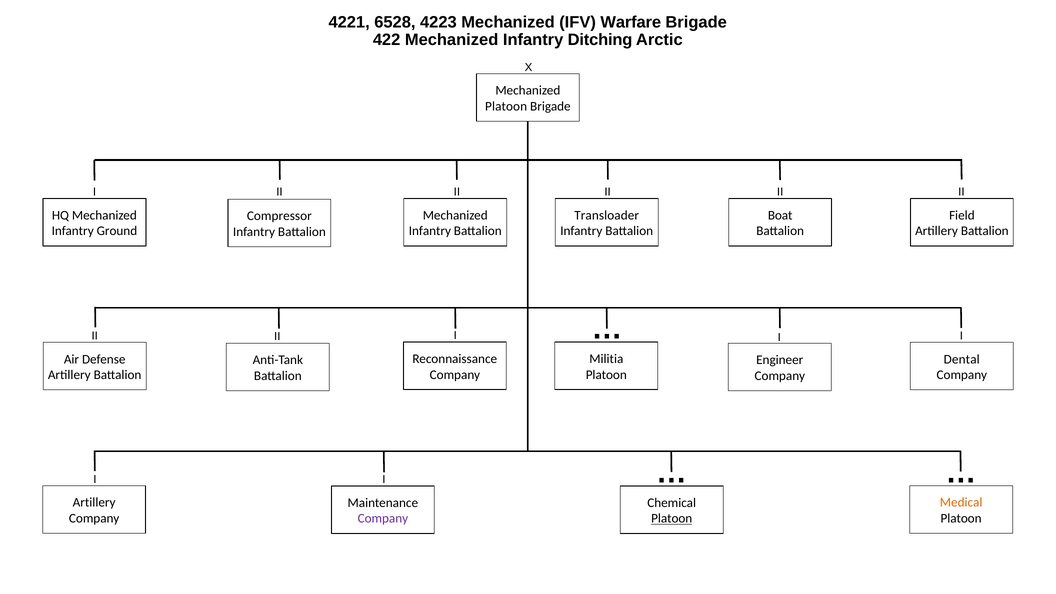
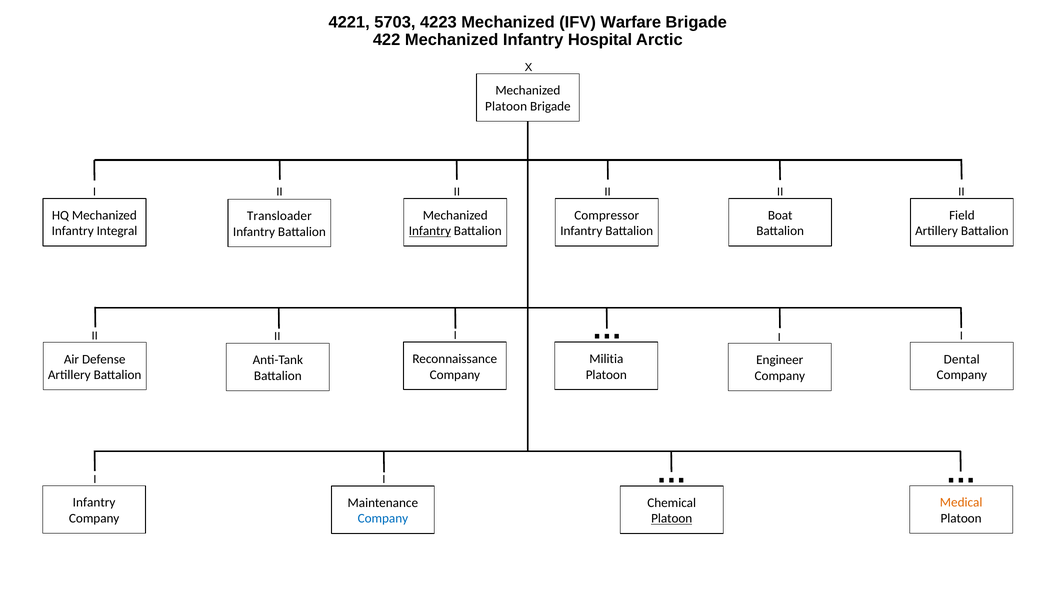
6528: 6528 -> 5703 (395, 22)
Ditching: Ditching -> Hospital (600, 40)
Transloader: Transloader -> Compressor (607, 215)
Compressor: Compressor -> Transloader (279, 216)
Ground: Ground -> Integral (117, 231)
Infantry underline: none -> present (430, 231)
Artillery: Artillery -> Infantry (94, 502)
Company colour: purple -> blue (383, 519)
